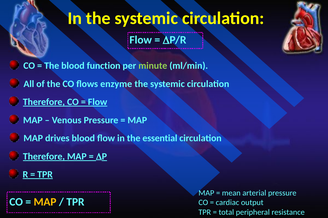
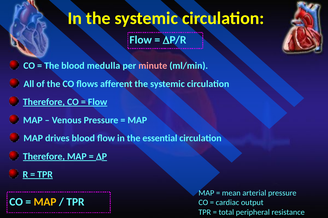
function: function -> medulla (104, 66)
minute colour: light green -> pink (153, 66)
enzyme: enzyme -> afferent (116, 84)
